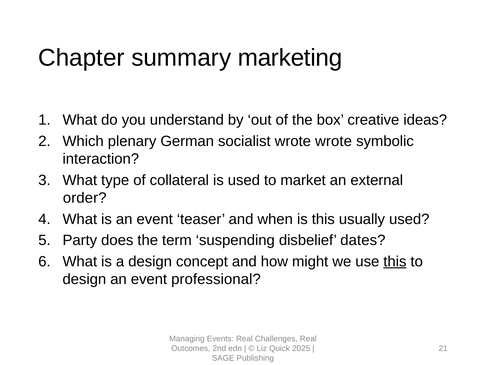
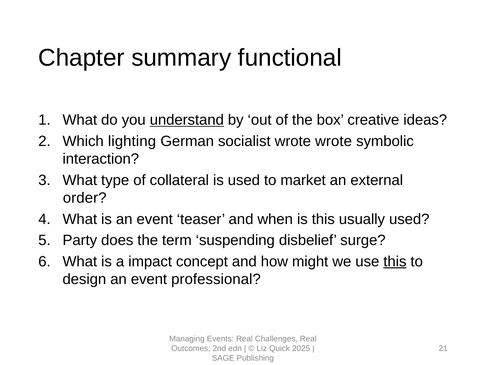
marketing: marketing -> functional (290, 58)
understand underline: none -> present (187, 120)
plenary: plenary -> lighting (132, 141)
dates: dates -> surge (363, 240)
a design: design -> impact (150, 261)
